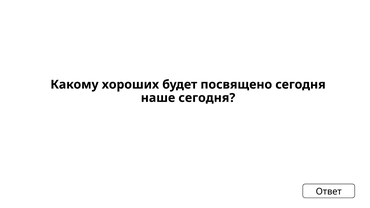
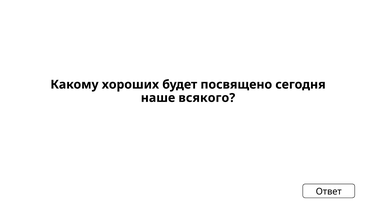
наше сегодня: сегодня -> всякого (207, 98)
